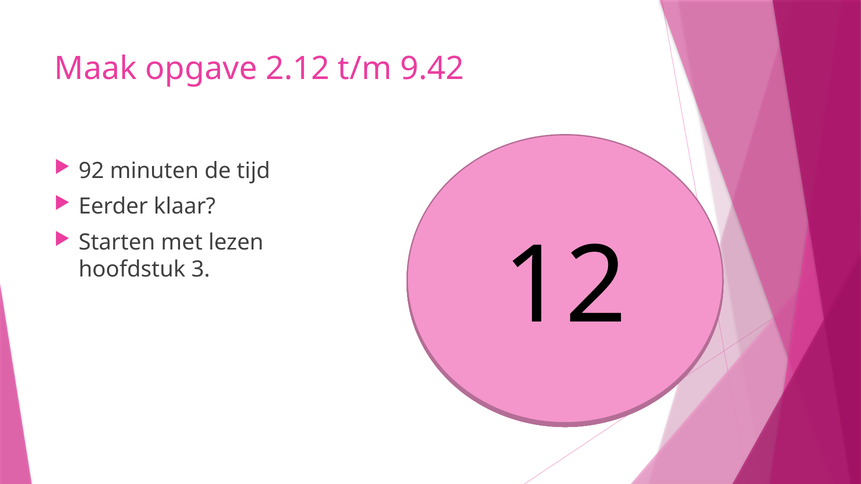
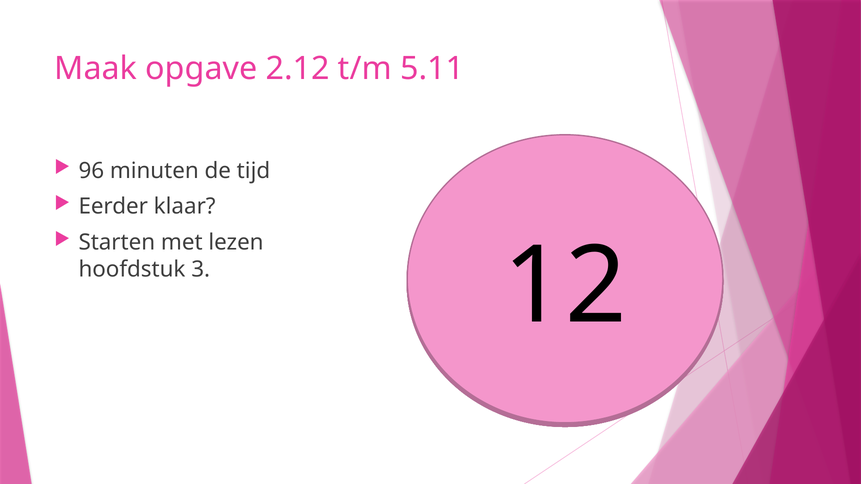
9.42: 9.42 -> 5.11 (432, 69)
92: 92 -> 96 (91, 171)
